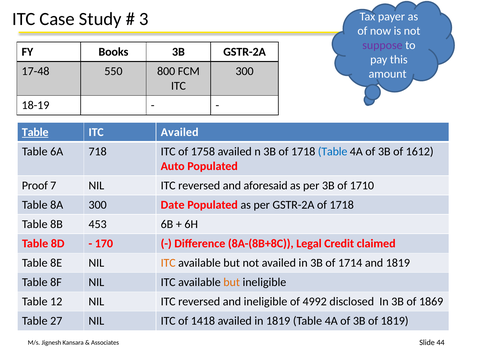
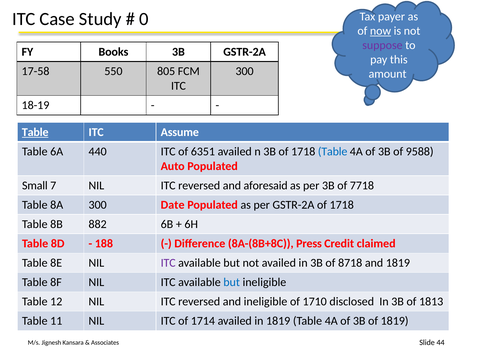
3: 3 -> 0 (144, 19)
now underline: none -> present (381, 31)
17-48: 17-48 -> 17-58 (36, 71)
800: 800 -> 805 (166, 71)
ITC Availed: Availed -> Assume (180, 132)
718: 718 -> 440 (98, 151)
1758: 1758 -> 6351 (203, 151)
1612: 1612 -> 9588 (420, 151)
Proof: Proof -> Small (35, 185)
1710: 1710 -> 7718 (362, 185)
453: 453 -> 882 (98, 224)
170: 170 -> 188 (104, 243)
Legal: Legal -> Press (309, 243)
ITC colour: orange -> purple (168, 263)
1714: 1714 -> 8718 (350, 263)
but colour: orange -> blue (232, 282)
4992: 4992 -> 1710 (315, 301)
1869: 1869 -> 1813 (431, 301)
27: 27 -> 11 (56, 321)
1418: 1418 -> 1714 (203, 321)
